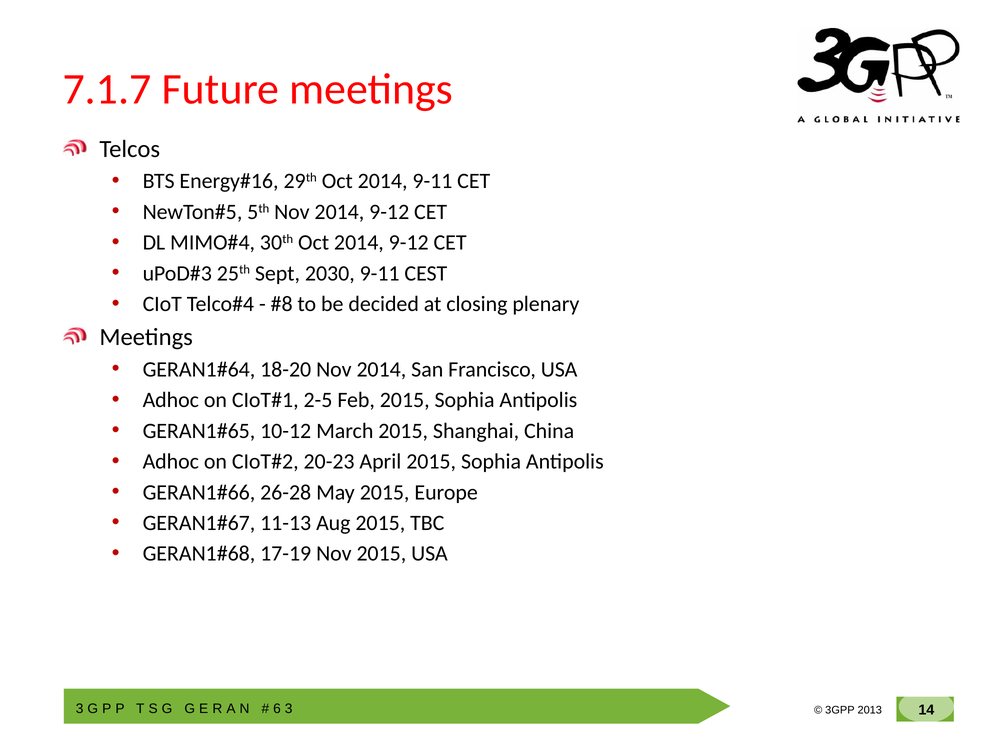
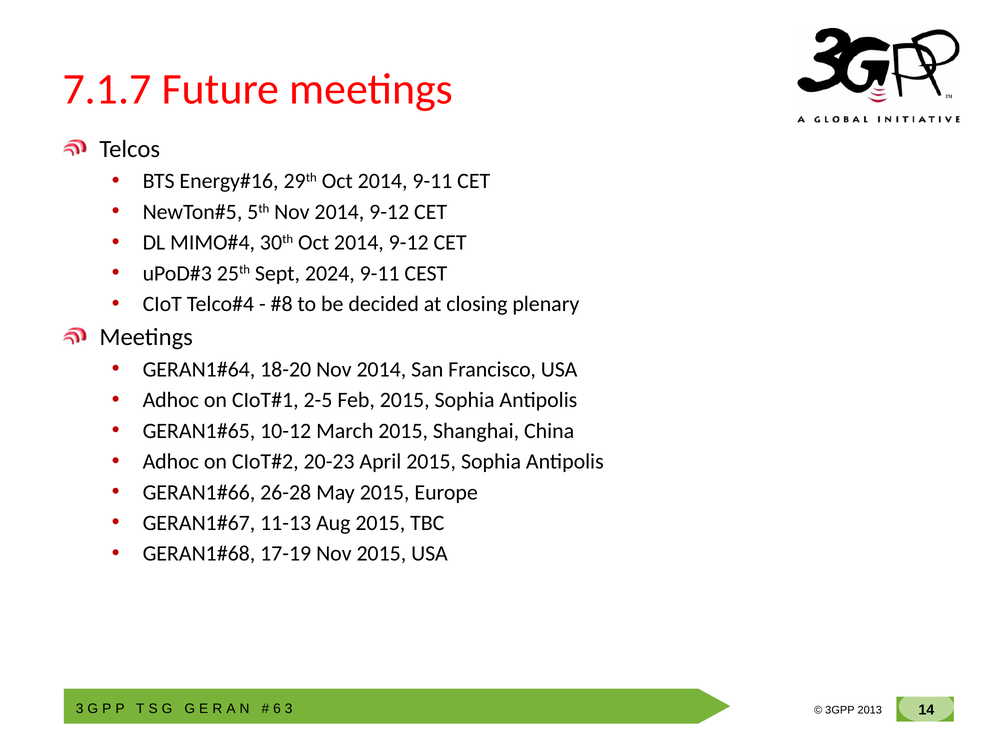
2030: 2030 -> 2024 (330, 273)
